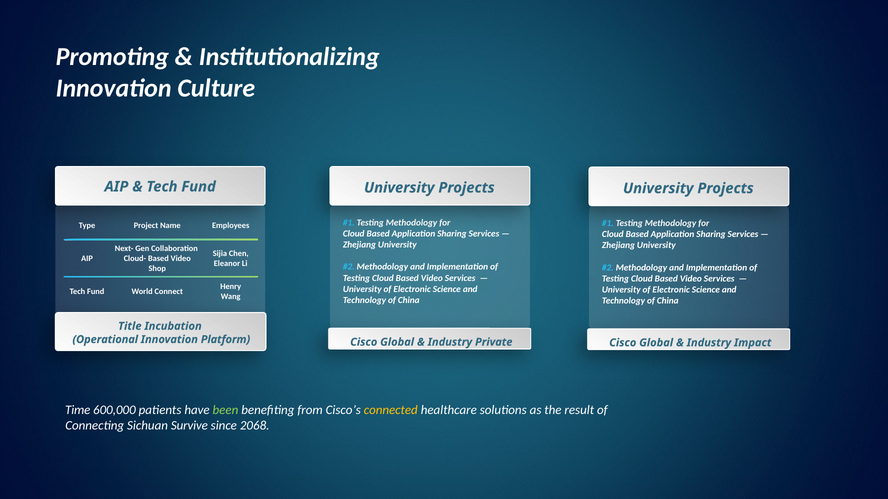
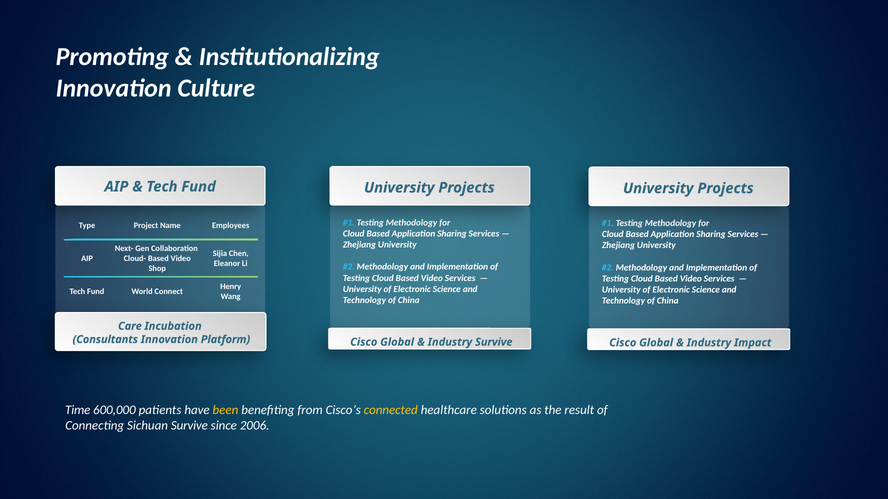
Title: Title -> Care (130, 326)
Operational: Operational -> Consultants (105, 340)
Industry Private: Private -> Survive (494, 342)
been colour: light green -> yellow (225, 410)
2068: 2068 -> 2006 (255, 426)
